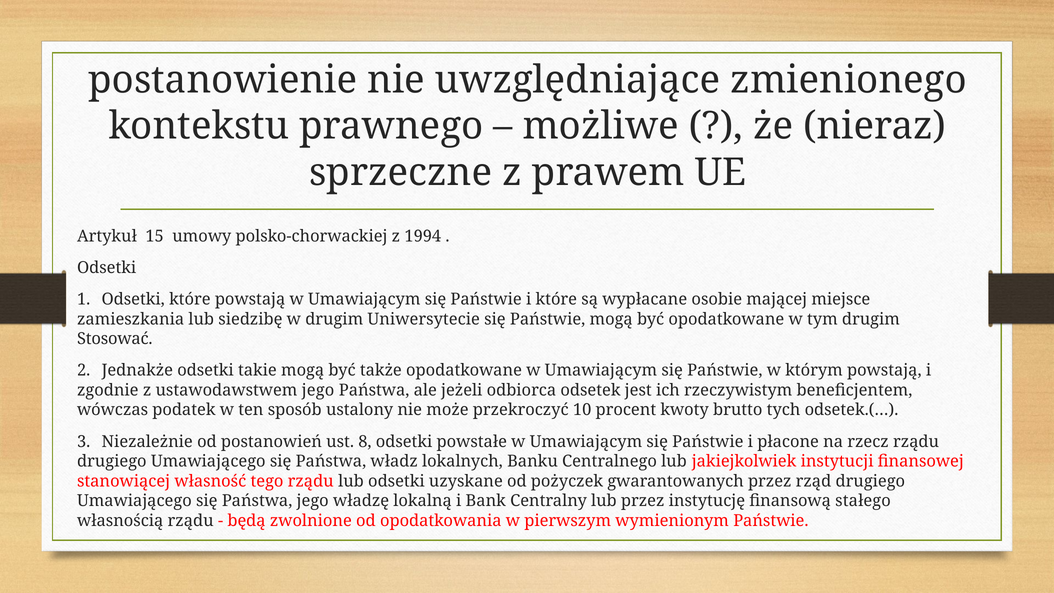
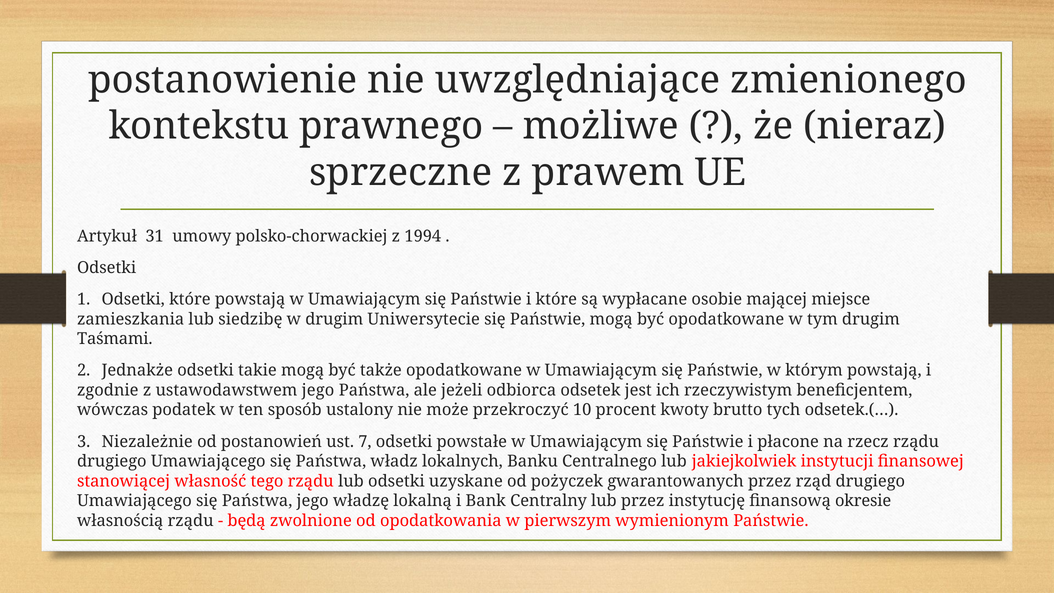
15: 15 -> 31 (155, 236)
Stosować: Stosować -> Taśmami (115, 339)
8: 8 -> 7 (365, 442)
stałego: stałego -> okresie (863, 501)
